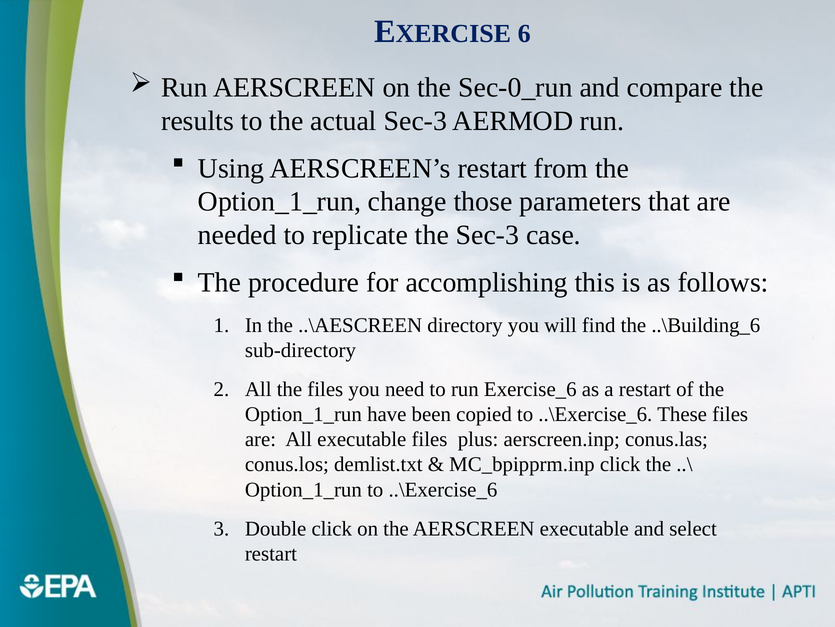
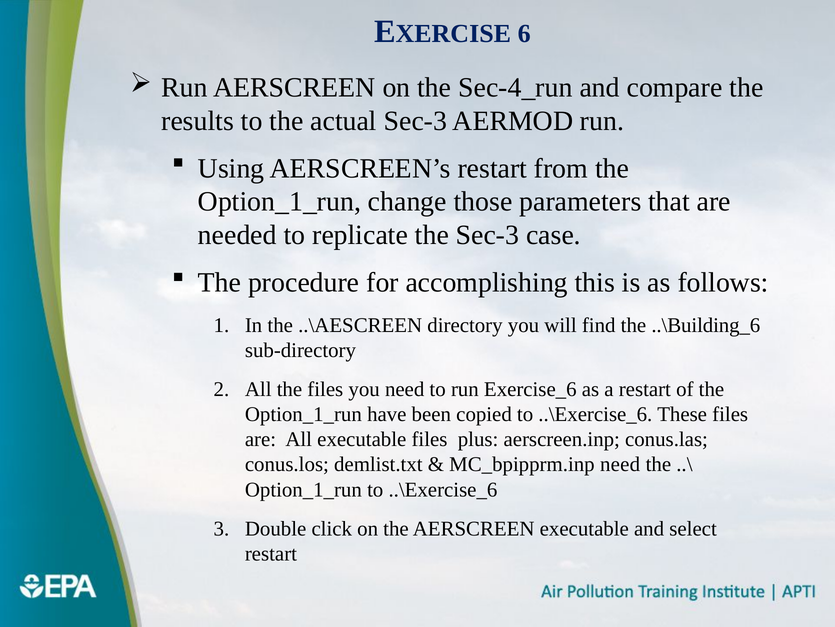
Sec-0_run: Sec-0_run -> Sec-4_run (515, 87)
MC_bpipprm.inp click: click -> need (620, 464)
